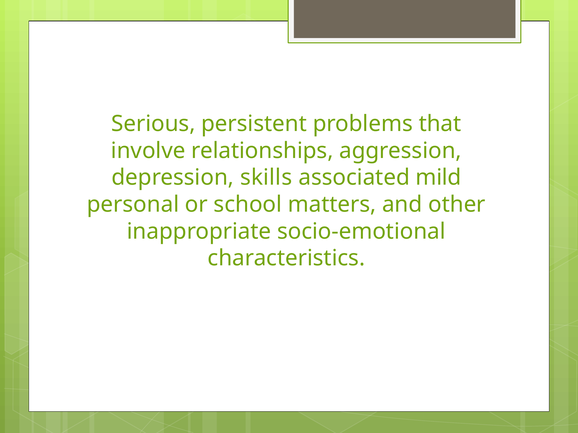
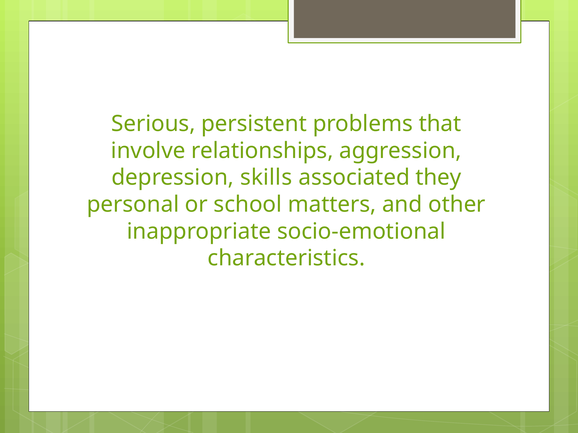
mild: mild -> they (438, 178)
